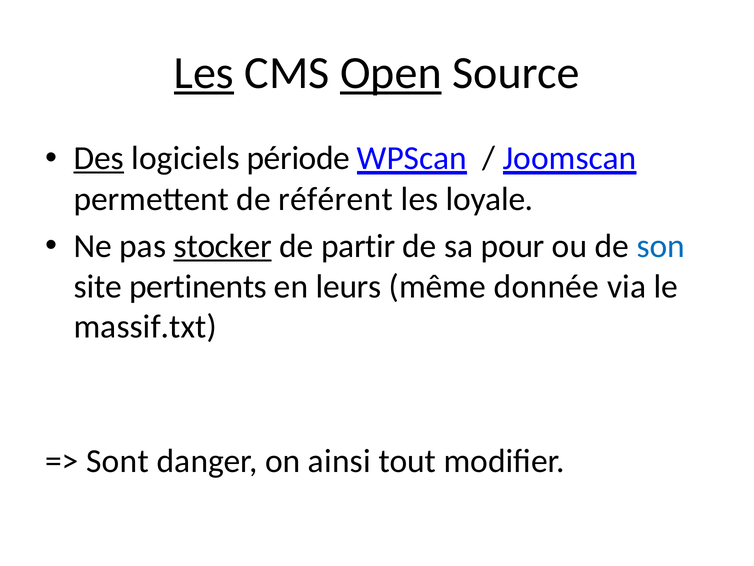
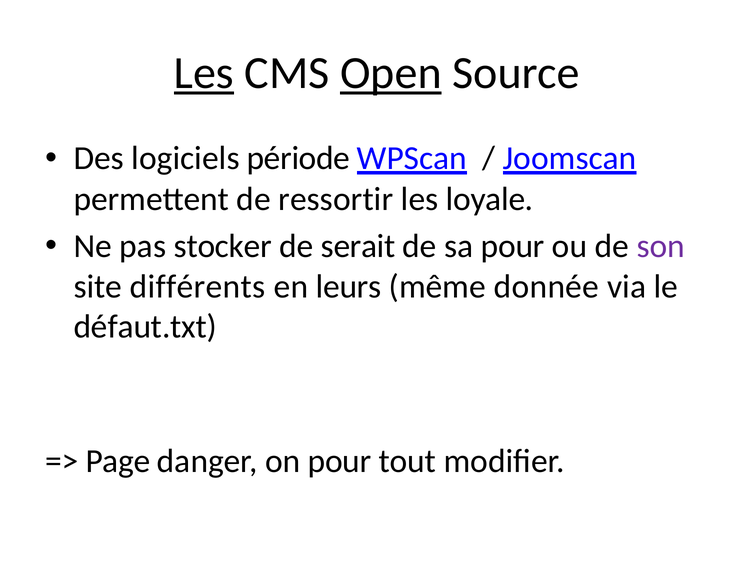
Des underline: present -> none (99, 158)
référent: référent -> ressortir (336, 199)
stocker underline: present -> none (223, 246)
partir: partir -> serait (358, 246)
son colour: blue -> purple (661, 246)
pertinents: pertinents -> différents (198, 286)
massif.txt: massif.txt -> défaut.txt (145, 327)
Sont: Sont -> Page (118, 461)
on ainsi: ainsi -> pour (340, 461)
